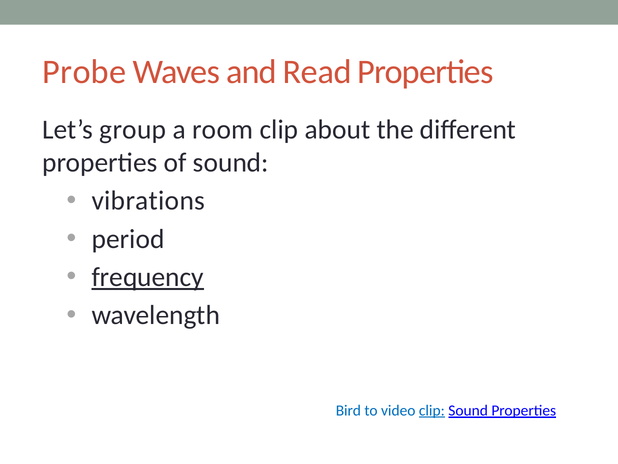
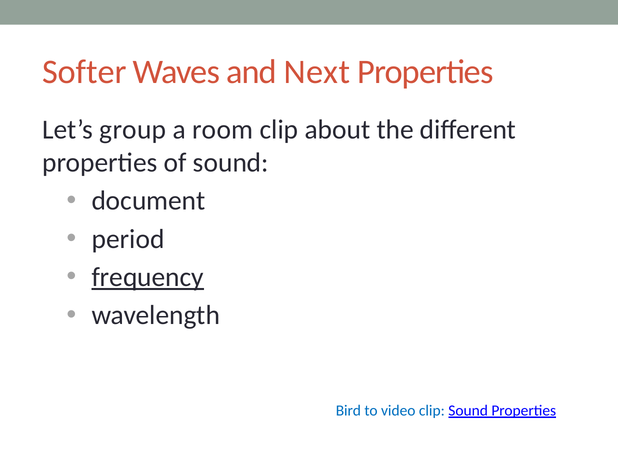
Probe: Probe -> Softer (84, 72)
Read: Read -> Next (317, 72)
vibrations: vibrations -> document (149, 201)
clip underline: present -> none (432, 410)
